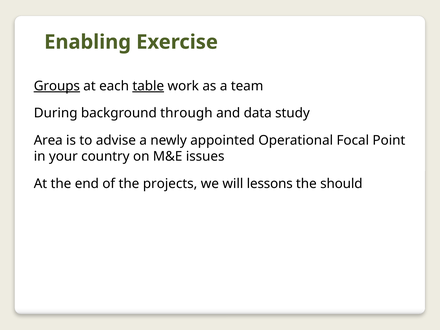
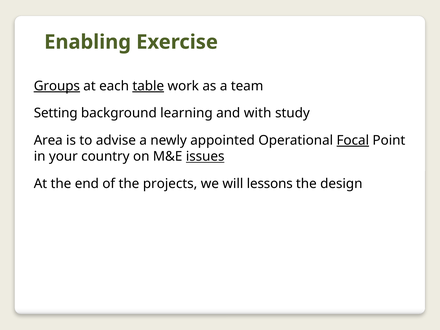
During: During -> Setting (56, 113)
through: through -> learning (186, 113)
data: data -> with (258, 113)
Focal underline: none -> present (353, 140)
issues underline: none -> present (205, 156)
should: should -> design (341, 184)
